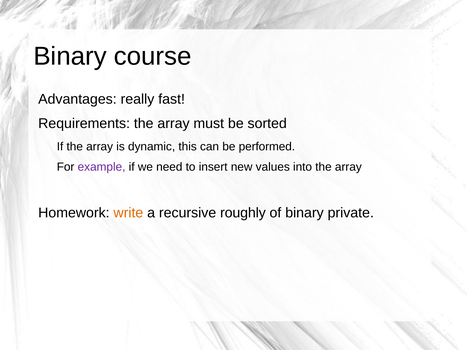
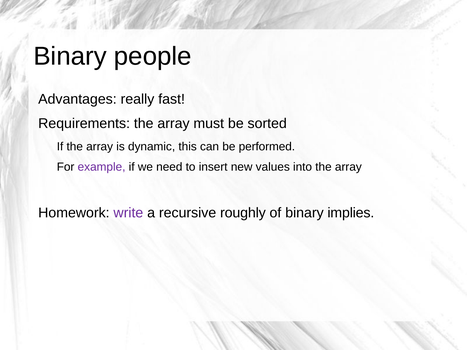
course: course -> people (153, 56)
write colour: orange -> purple (128, 213)
private: private -> implies (351, 213)
